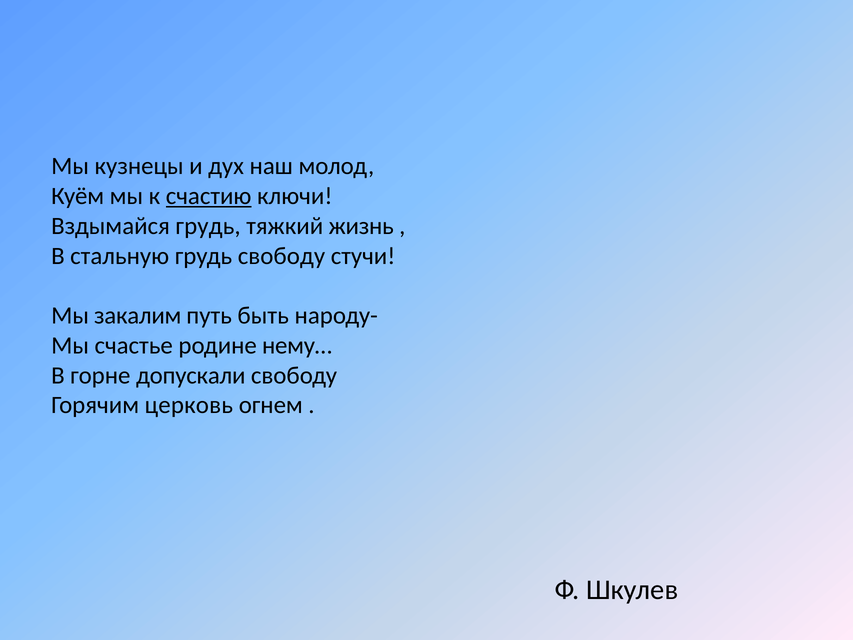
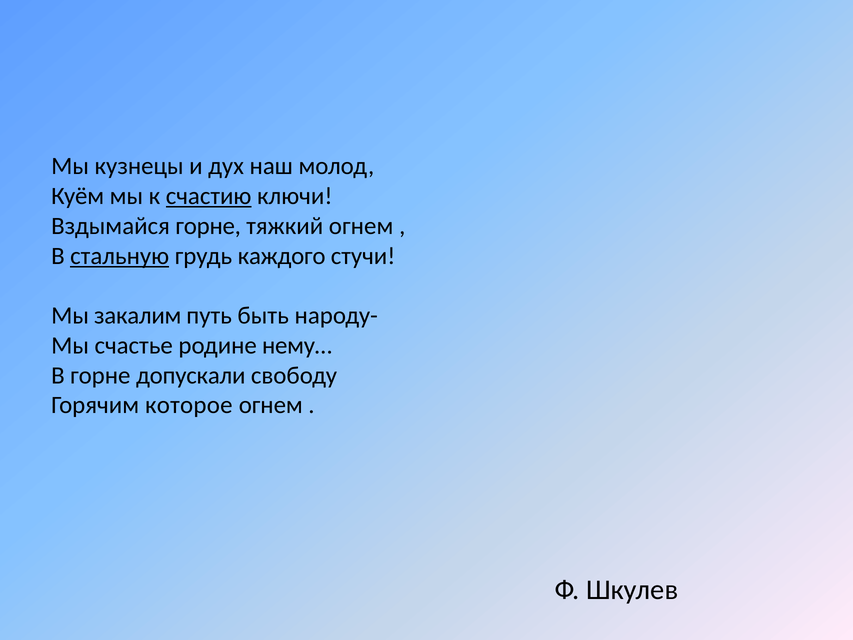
Вздымайся грудь: грудь -> горне (208, 226)
тяжкий жизнь: жизнь -> огнем (361, 226)
стальную underline: none -> present (120, 256)
грудь свободу: свободу -> каждого (282, 256)
церковь: церковь -> которое (189, 405)
